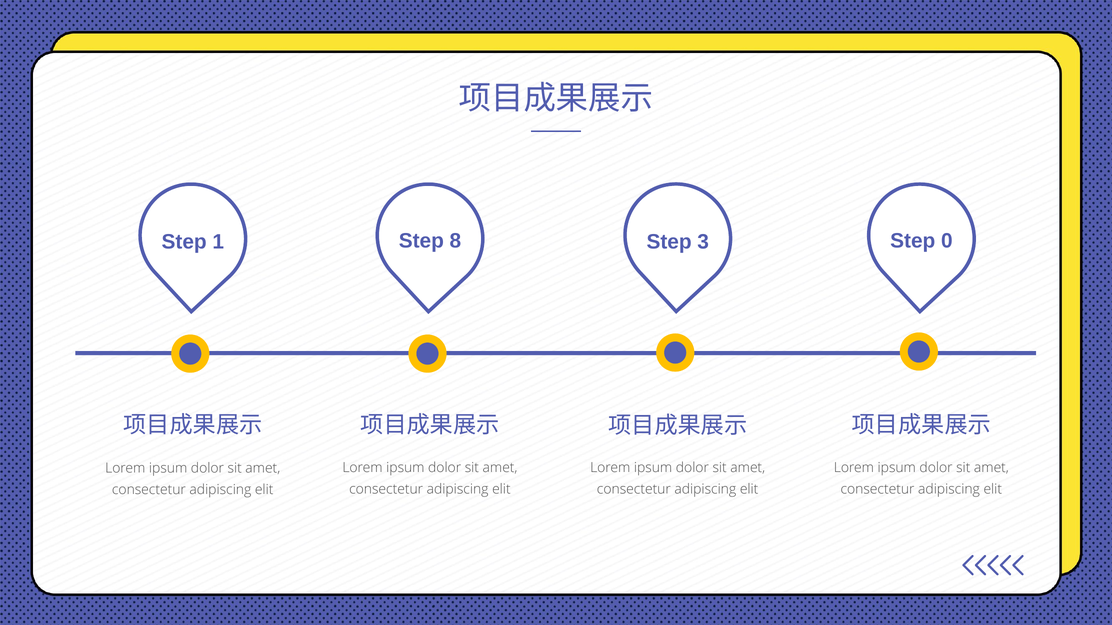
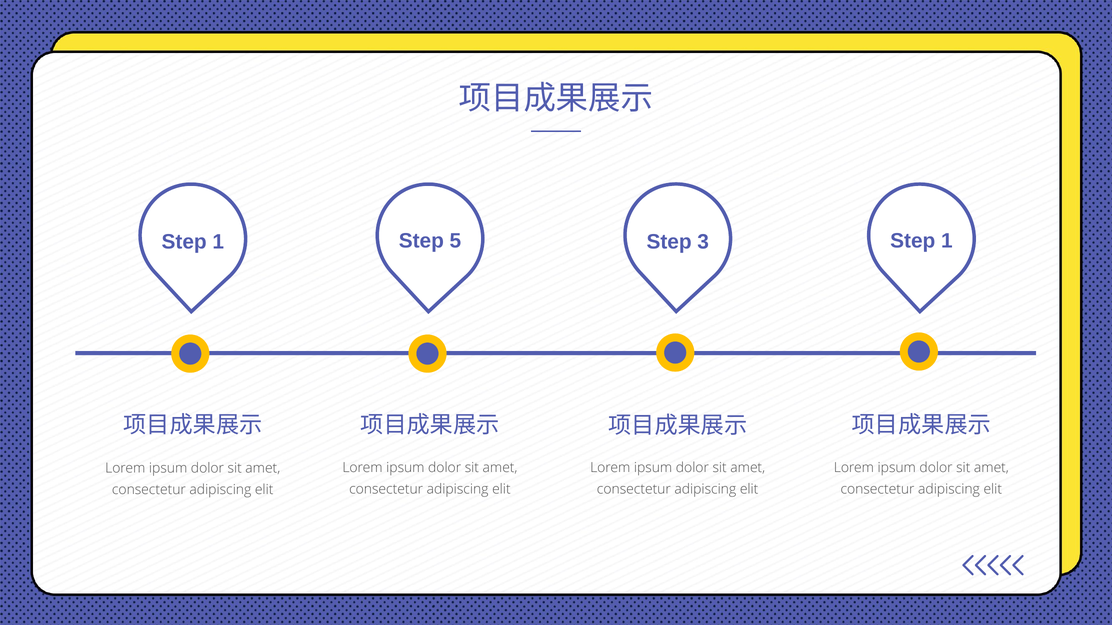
8: 8 -> 5 (455, 241)
3 Step 0: 0 -> 1 (947, 241)
